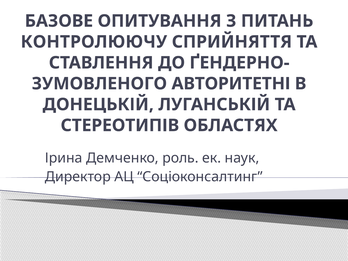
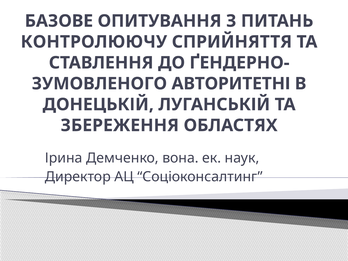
СТЕРЕОТИПІВ: СТЕРЕОТИПІВ -> ЗБЕРЕЖЕННЯ (120, 125)
роль: роль -> вона (180, 158)
